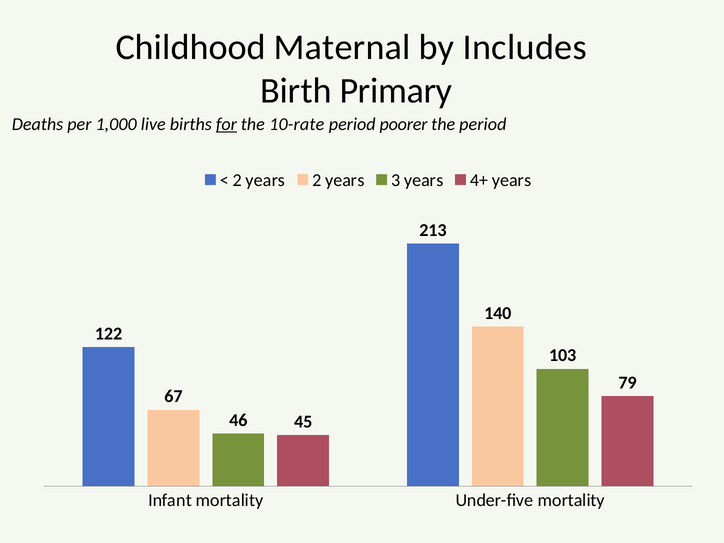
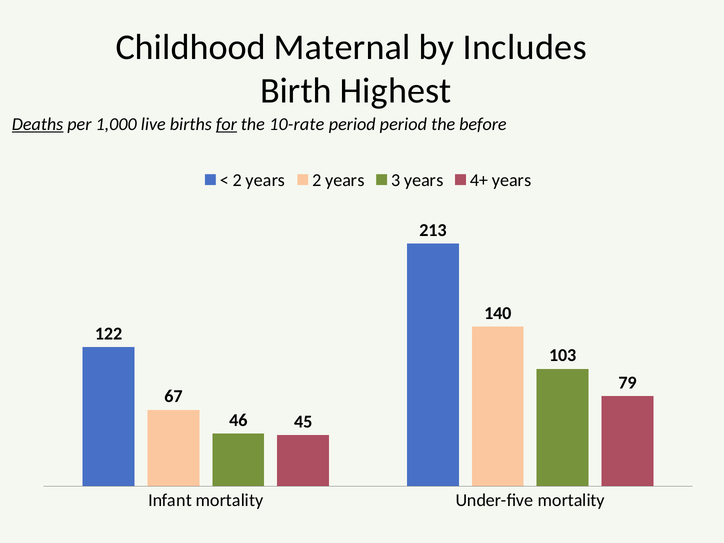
Primary: Primary -> Highest (396, 91)
Deaths underline: none -> present (38, 124)
period poorer: poorer -> period (403, 124)
the period: period -> before (483, 124)
